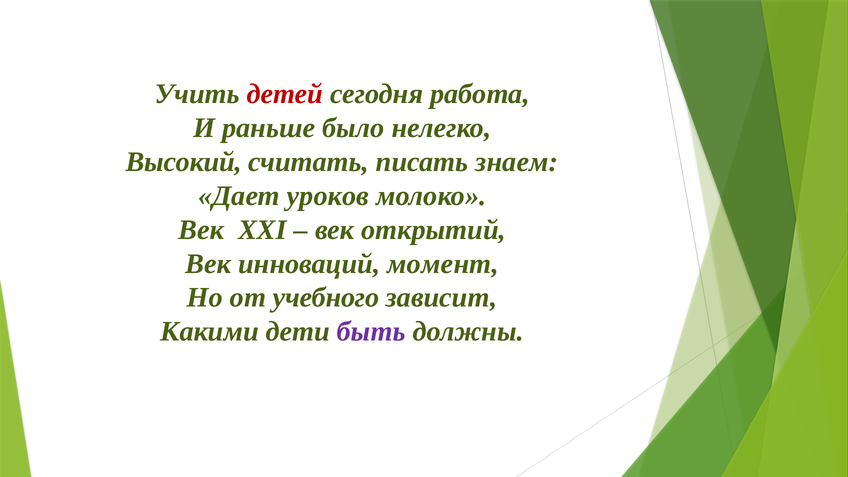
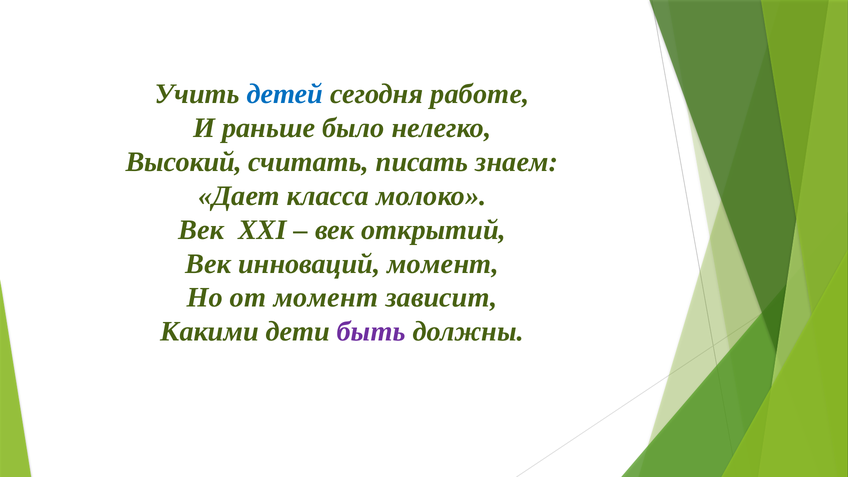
детей colour: red -> blue (285, 94)
работа: работа -> работе (480, 94)
уроков: уроков -> класса (328, 196)
от учебного: учебного -> момент (326, 298)
